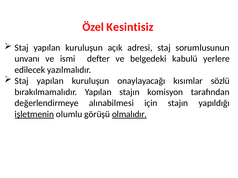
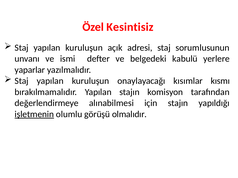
edilecek: edilecek -> yaparlar (30, 70)
sözlü: sözlü -> kısmı (220, 81)
olmalıdır underline: present -> none (129, 115)
